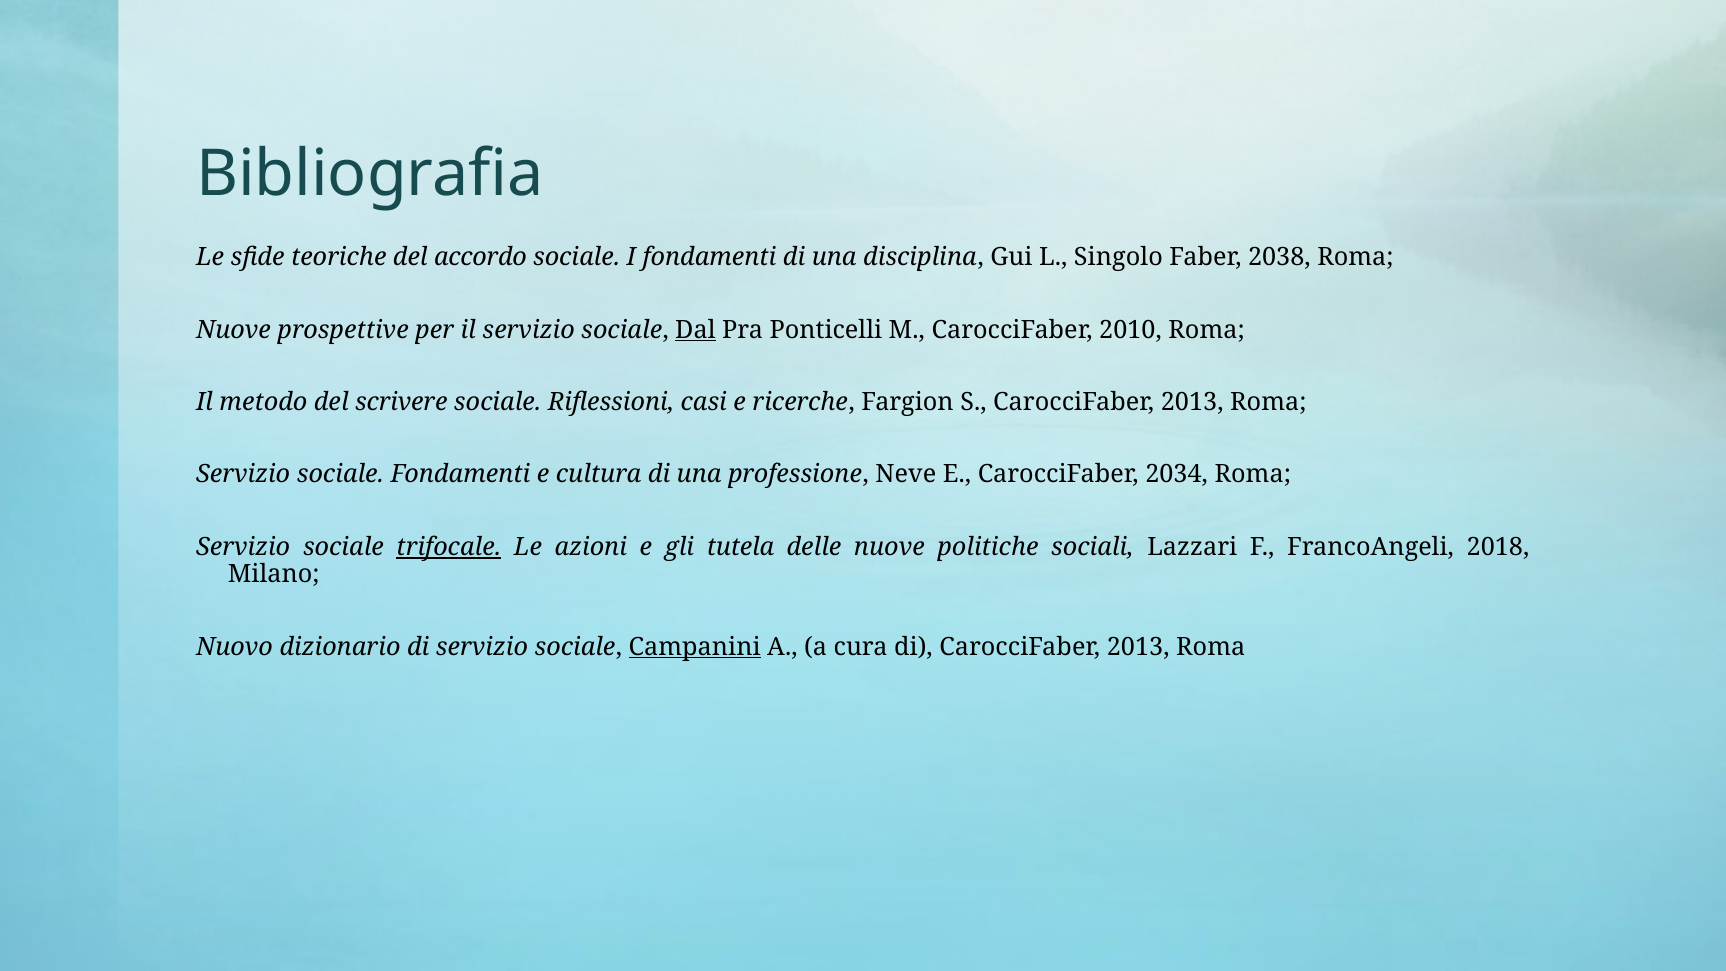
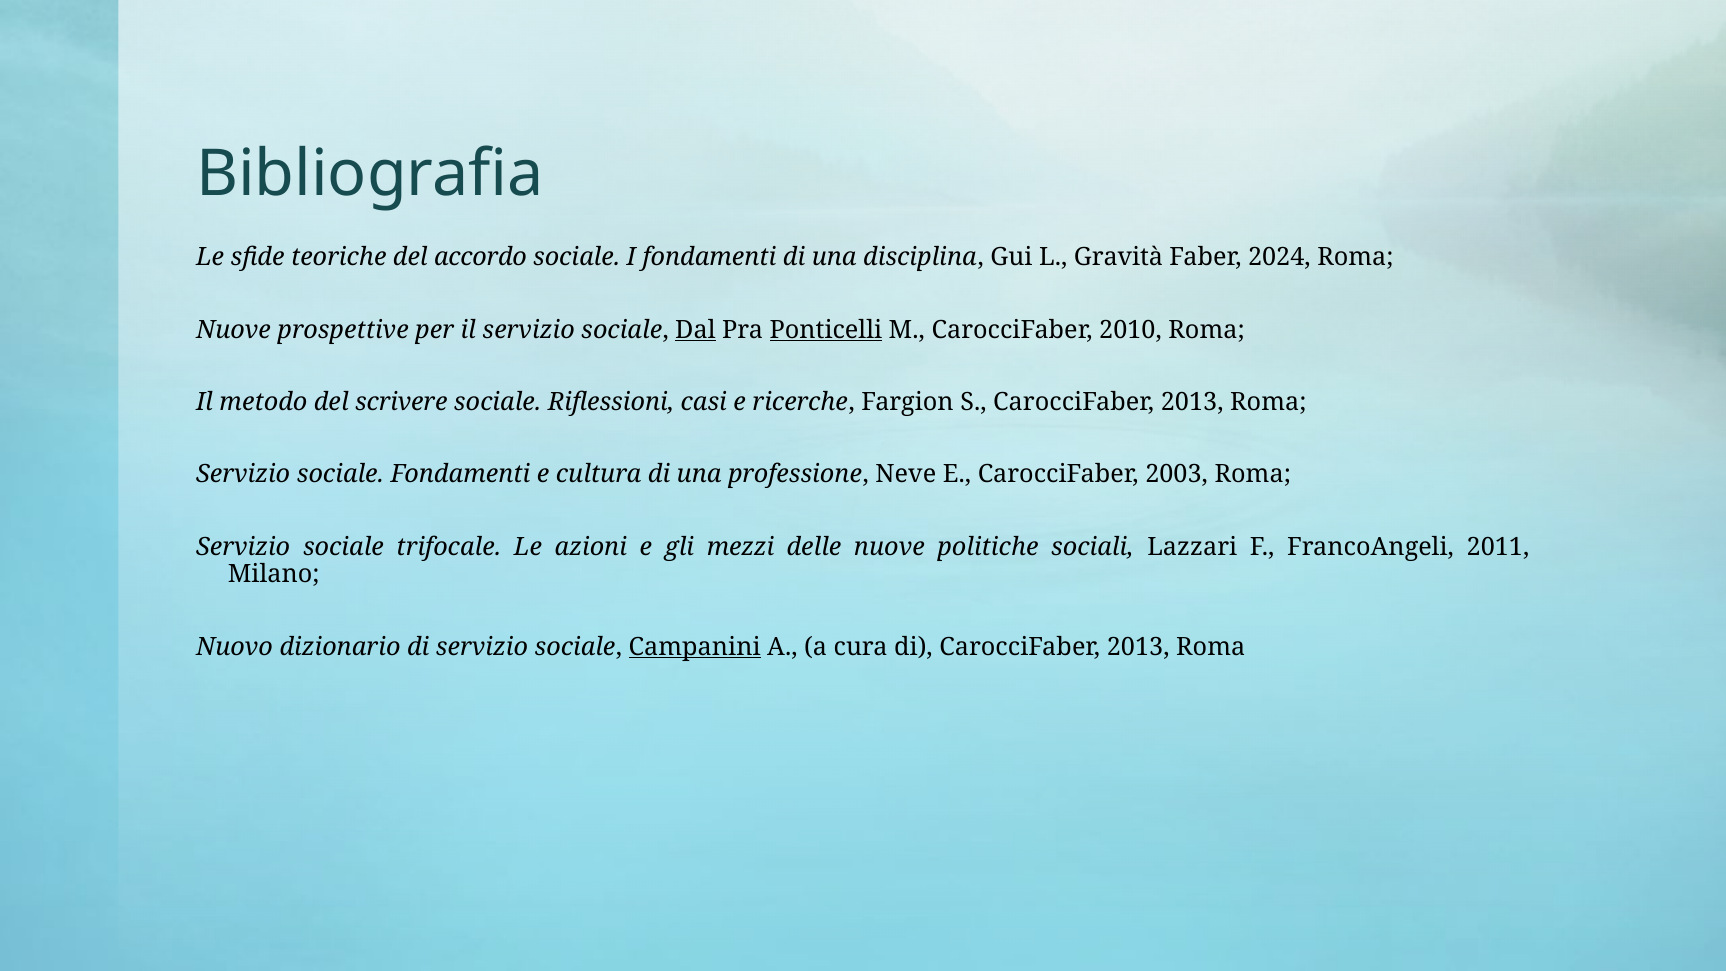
Singolo: Singolo -> Gravità (1118, 257)
2038: 2038 -> 2024 (1279, 257)
Ponticelli underline: none -> present (826, 330)
2034: 2034 -> 2003 (1177, 475)
trifocale underline: present -> none (449, 547)
tutela: tutela -> mezzi (741, 547)
2018: 2018 -> 2011 (1498, 547)
